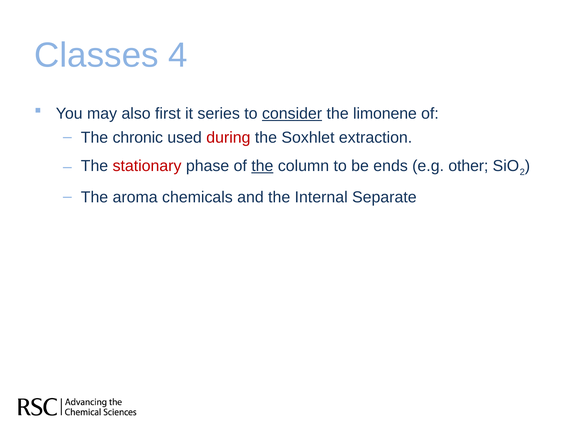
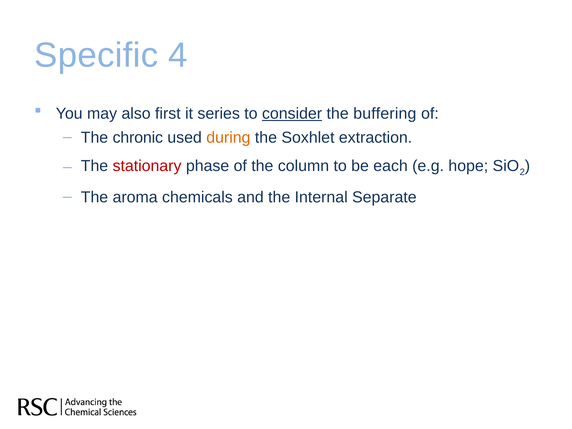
Classes: Classes -> Specific (96, 55)
limonene: limonene -> buffering (385, 114)
during colour: red -> orange (228, 137)
the underline: present -> none (262, 166)
ends: ends -> each (391, 166)
other: other -> hope (468, 166)
